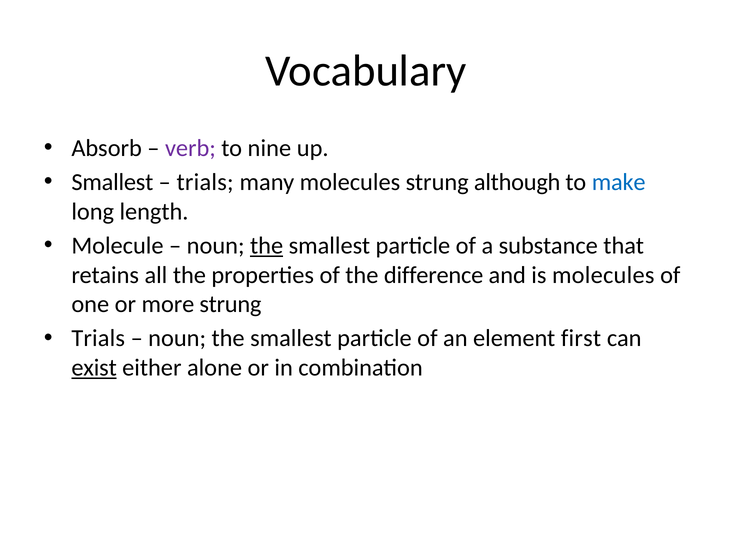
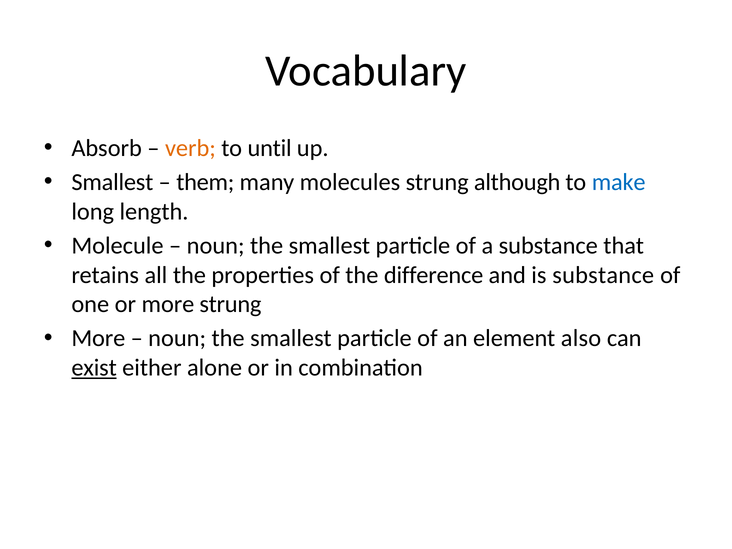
verb colour: purple -> orange (190, 148)
nine: nine -> until (270, 148)
trials: trials -> them (205, 182)
the underline: present -> none (267, 246)
is molecules: molecules -> substance (603, 275)
Trials: Trials -> More (98, 338)
first: first -> also (581, 338)
